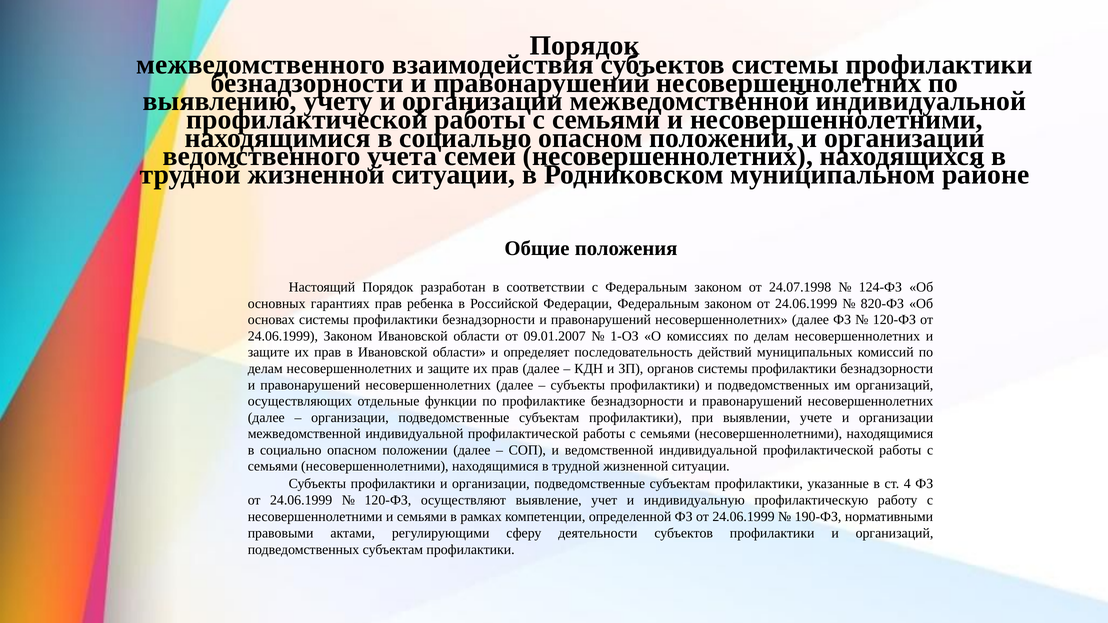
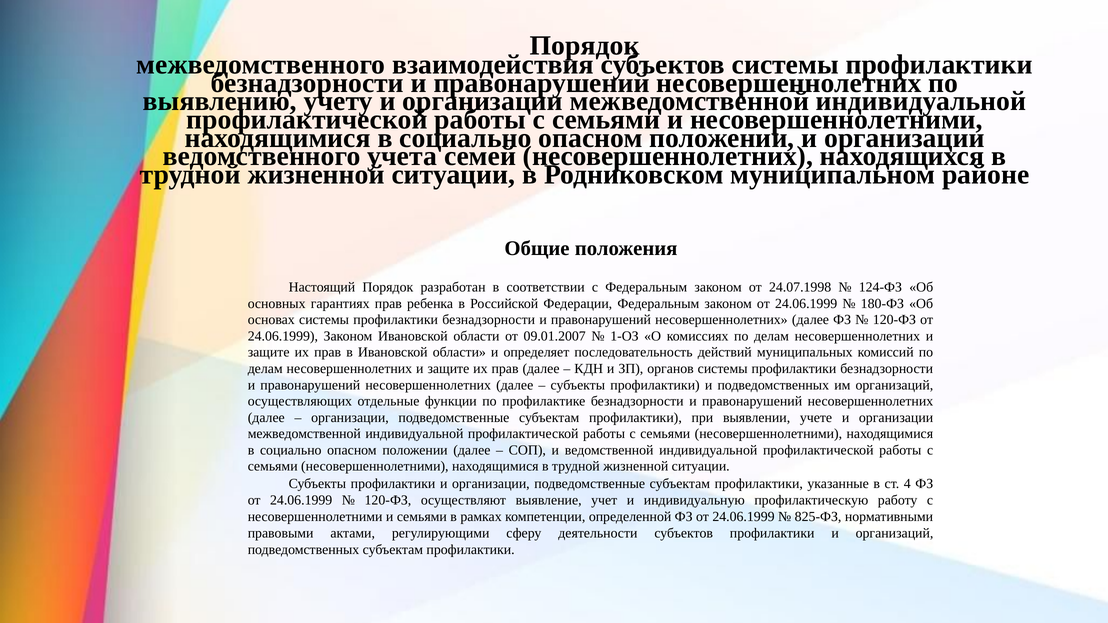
820-ФЗ: 820-ФЗ -> 180-ФЗ (882, 304)
190-ФЗ: 190-ФЗ -> 825-ФЗ (818, 517)
